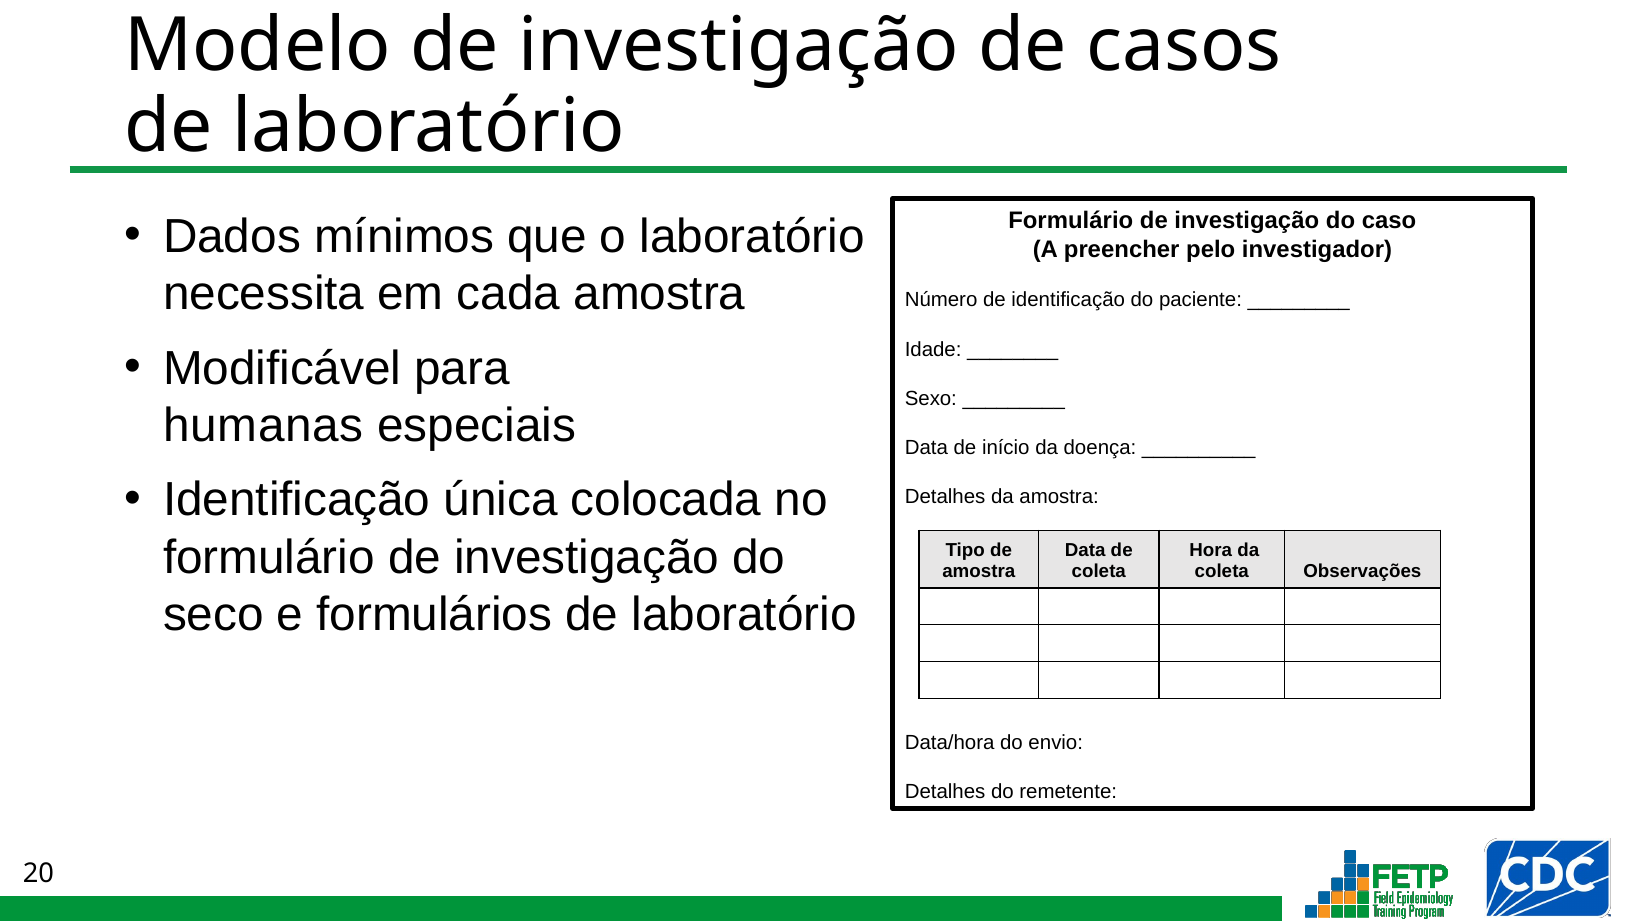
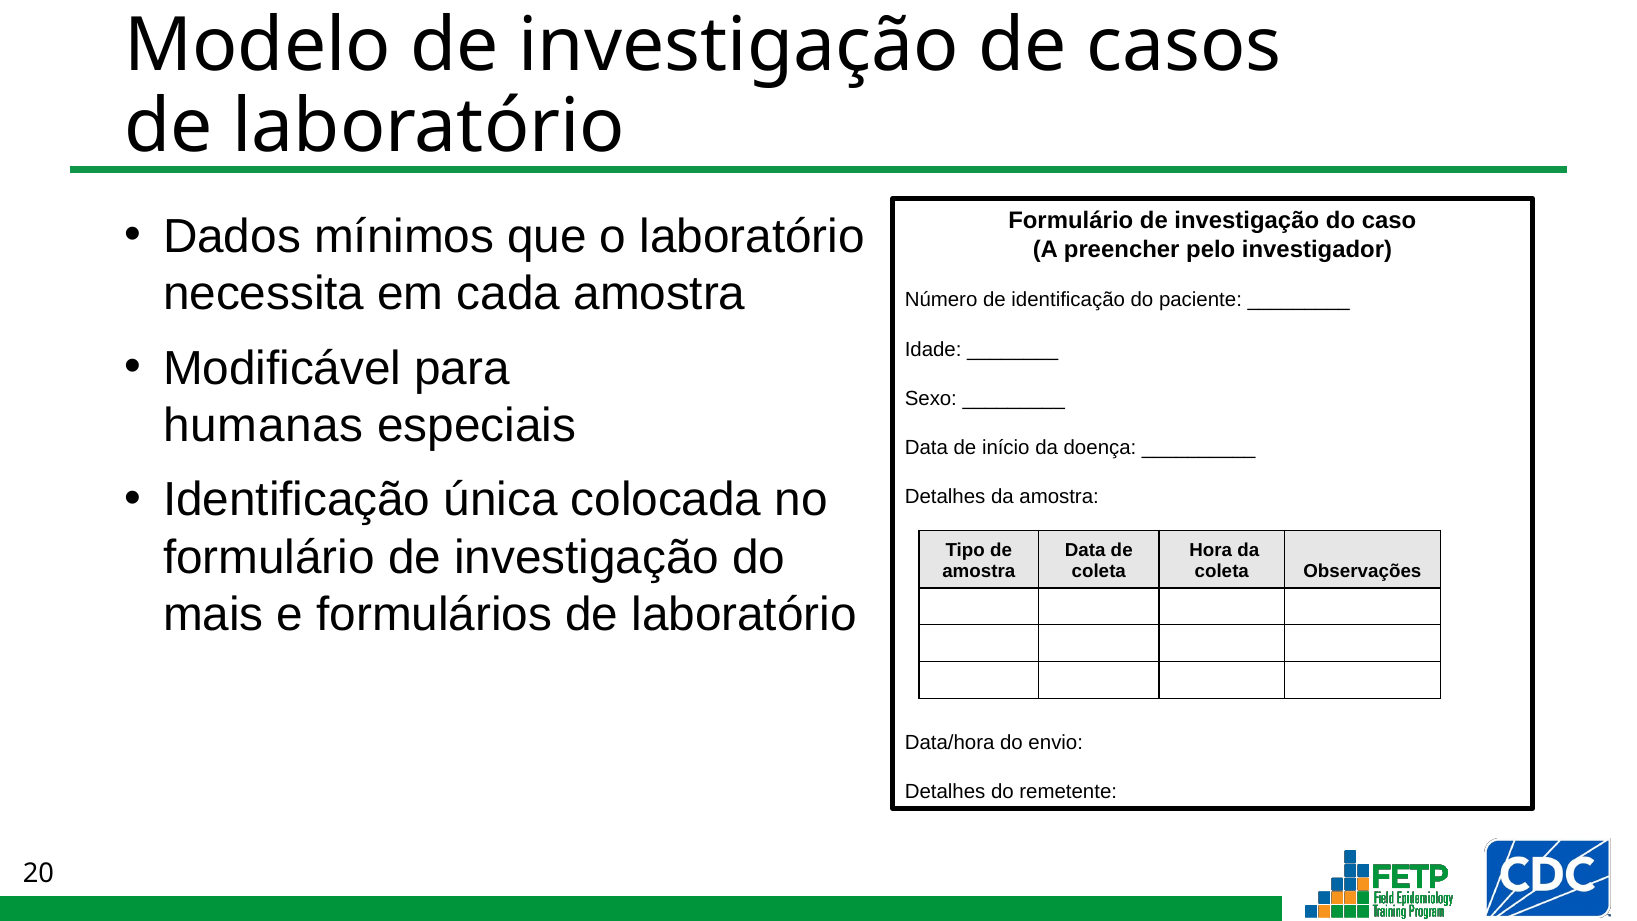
seco: seco -> mais (213, 615)
